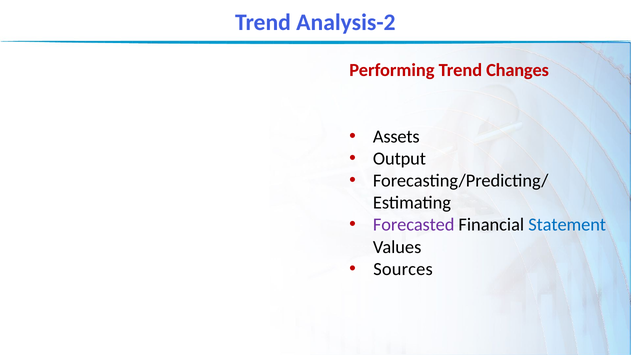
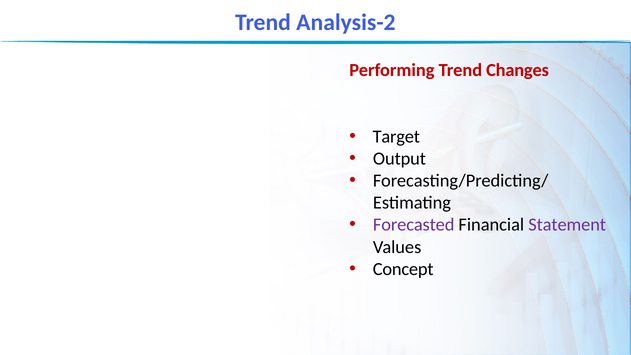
Assets: Assets -> Target (396, 136)
Statement colour: blue -> purple (567, 225)
Sources: Sources -> Concept (403, 269)
